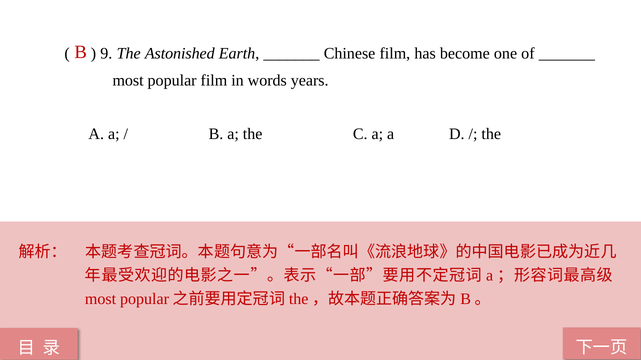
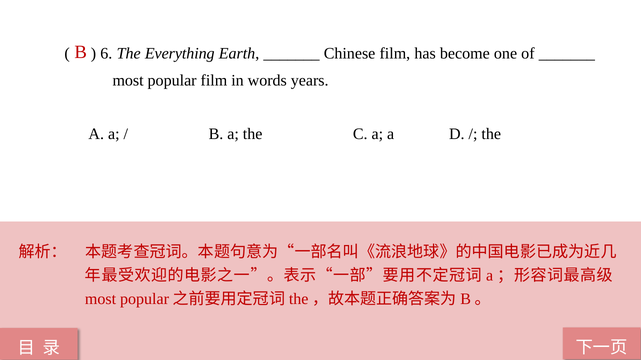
9: 9 -> 6 (106, 53)
Astonished: Astonished -> Everything (180, 53)
